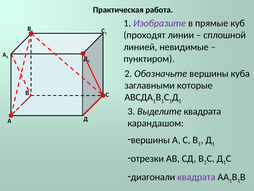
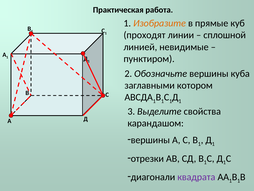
Изобразите colour: purple -> orange (160, 23)
которые: которые -> котором (195, 85)
Выделите квадрата: квадрата -> свойства (202, 111)
